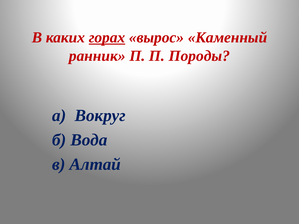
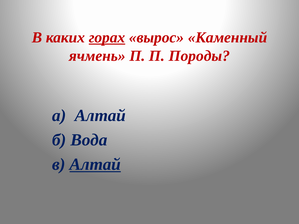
ранник: ранник -> ячмень (97, 56)
а Вокруг: Вокруг -> Алтай (100, 116)
Алтай underline: none -> present (95, 165)
